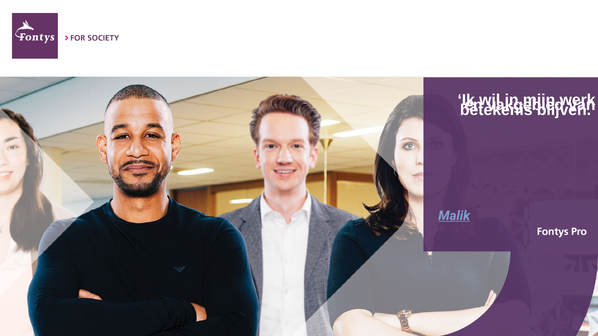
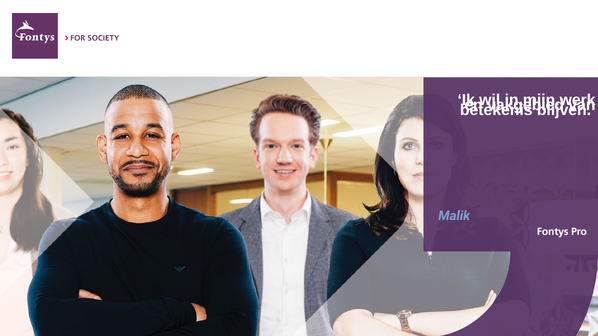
Malik underline: present -> none (454, 216)
